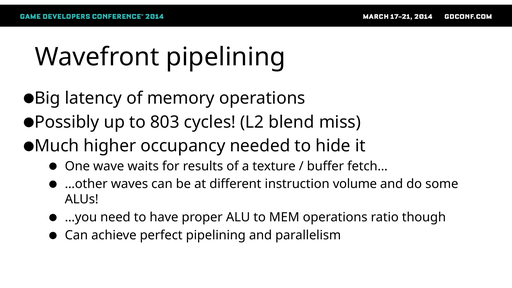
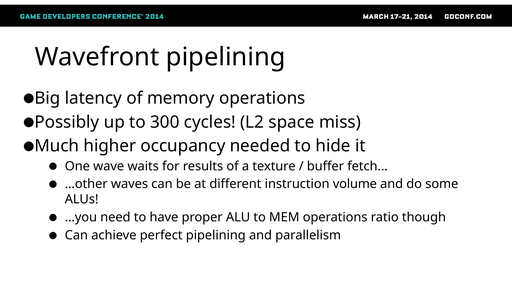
803: 803 -> 300 (165, 122)
blend: blend -> space (292, 122)
